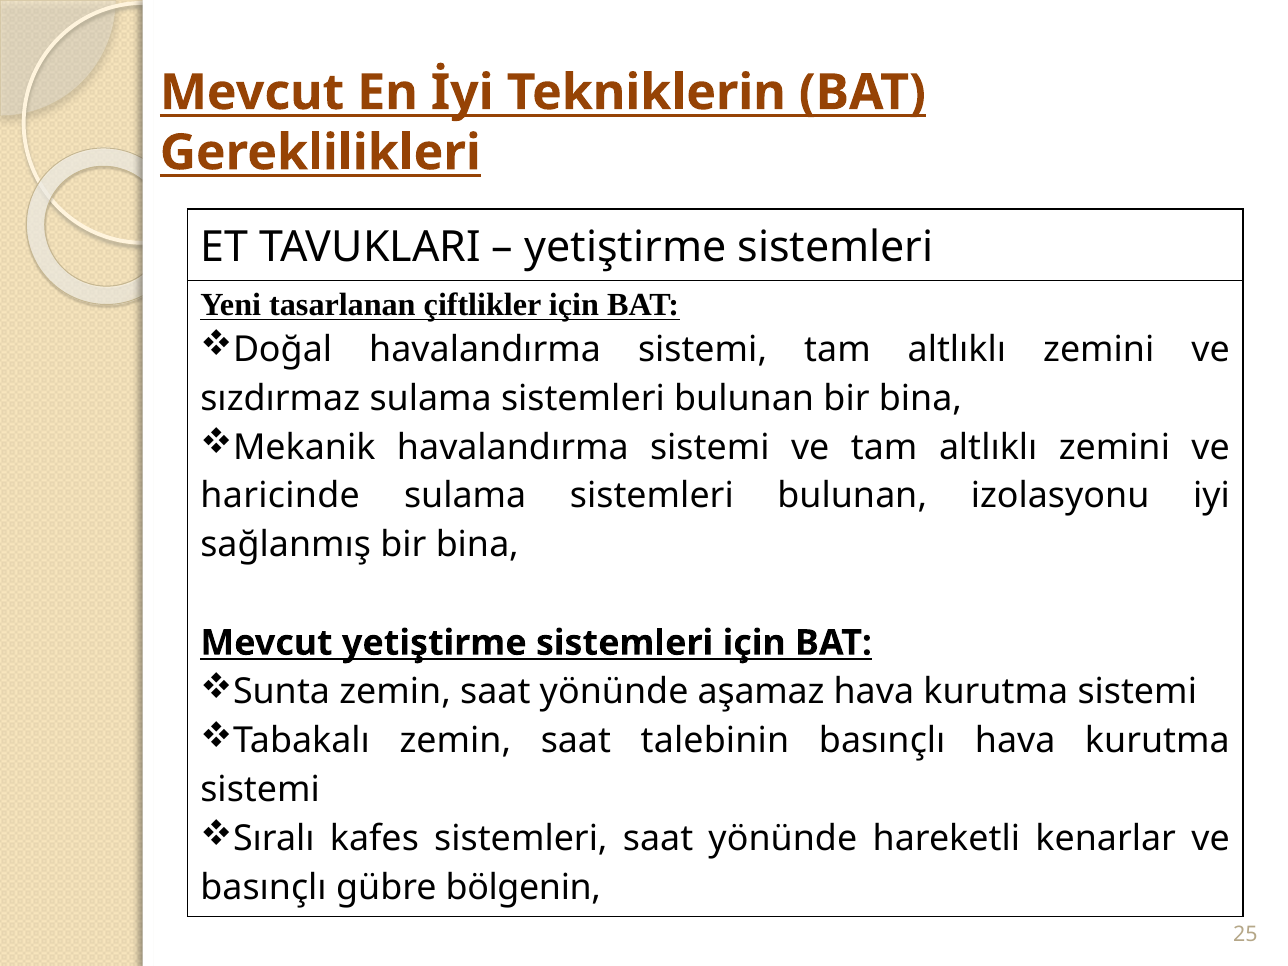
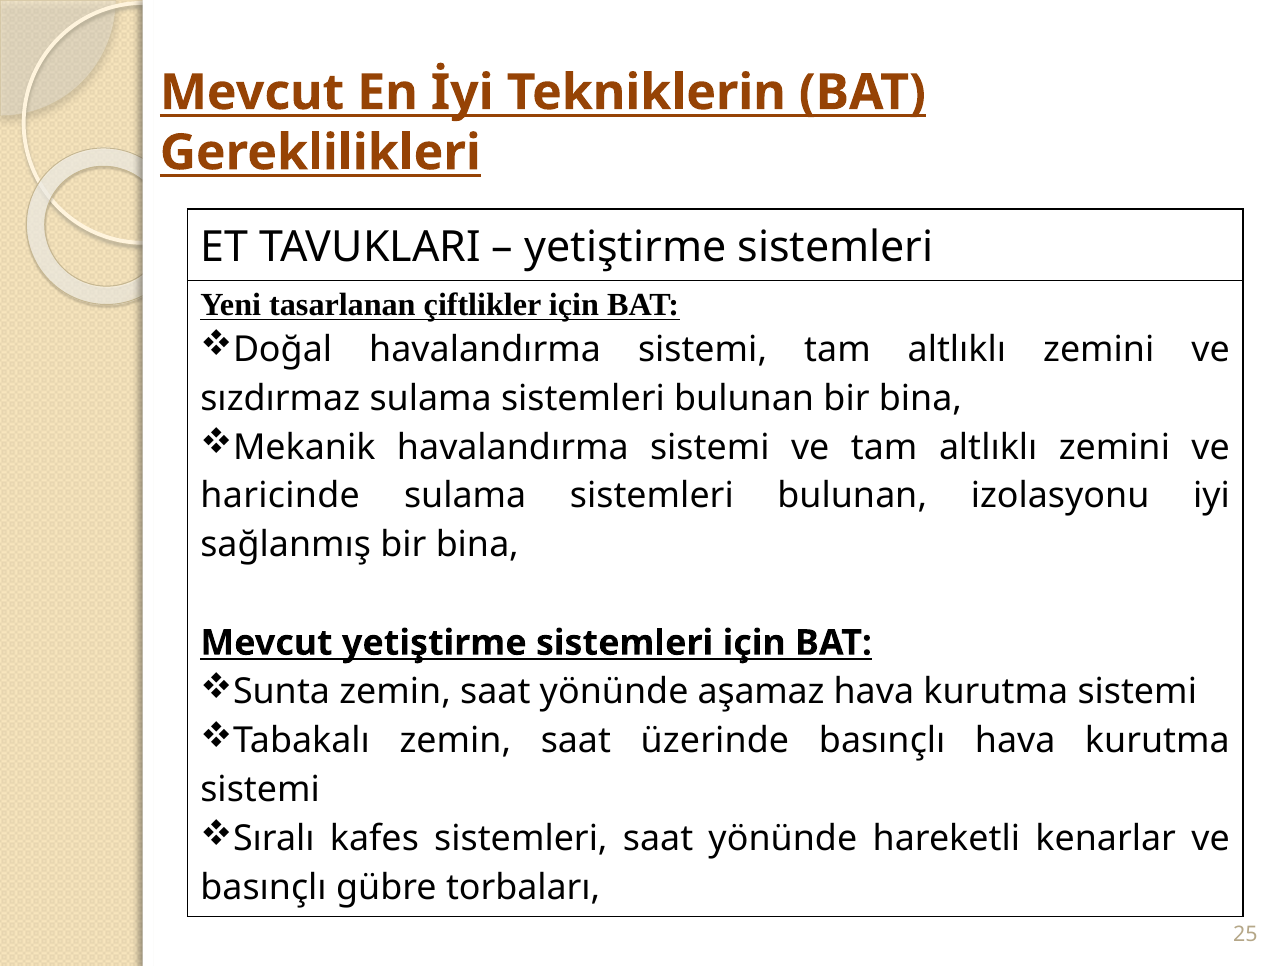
talebinin: talebinin -> üzerinde (715, 741)
bölgenin: bölgenin -> torbaları (523, 888)
